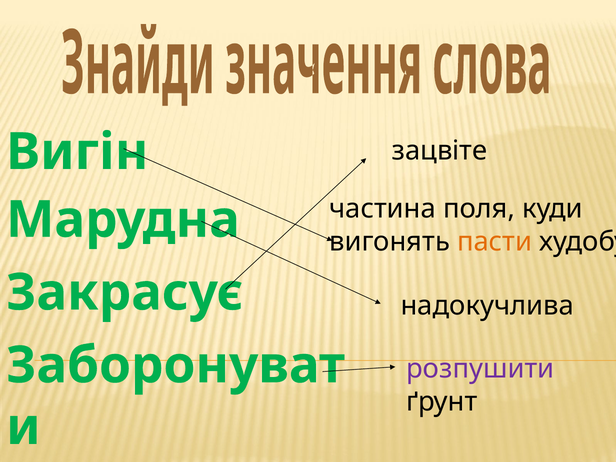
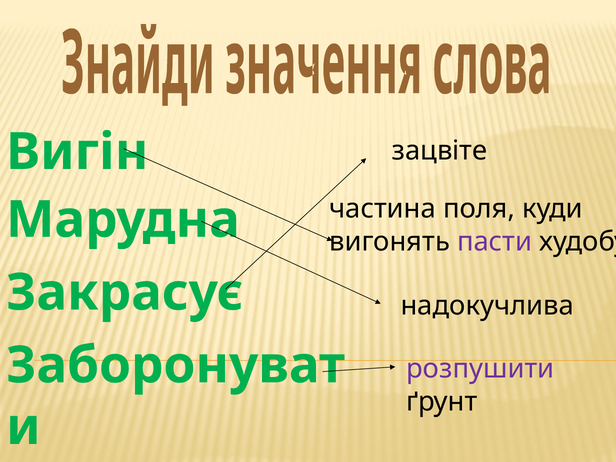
пасти colour: orange -> purple (495, 242)
